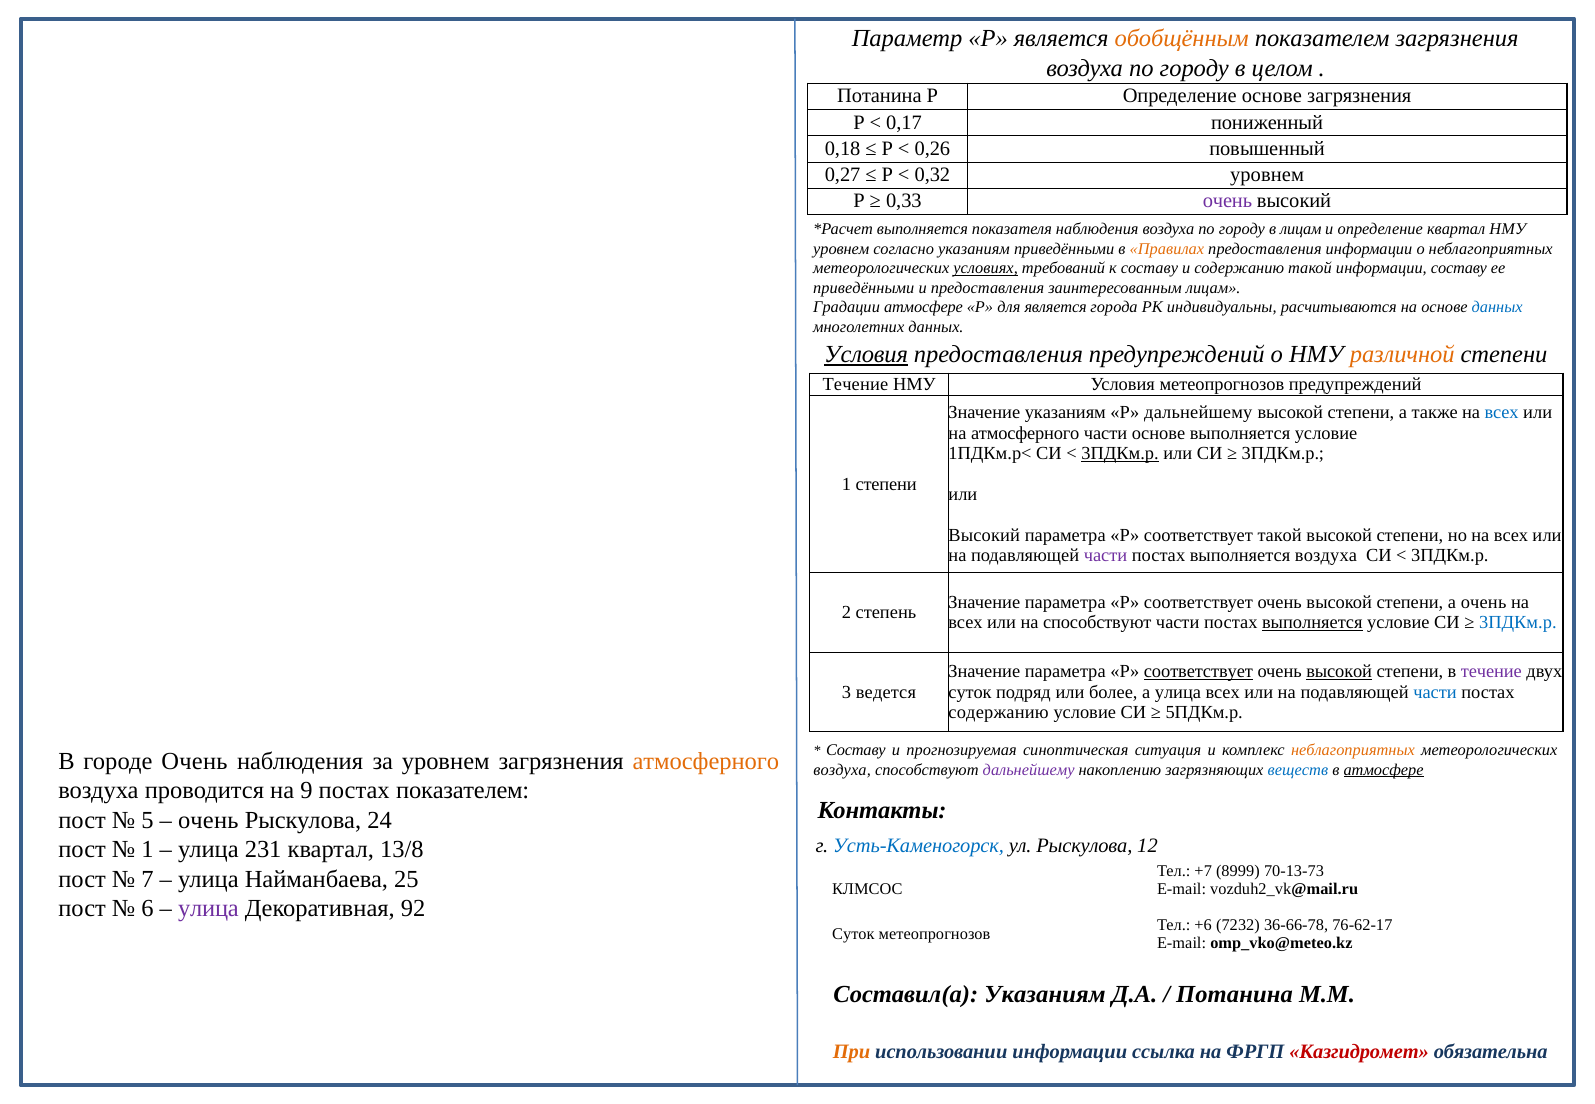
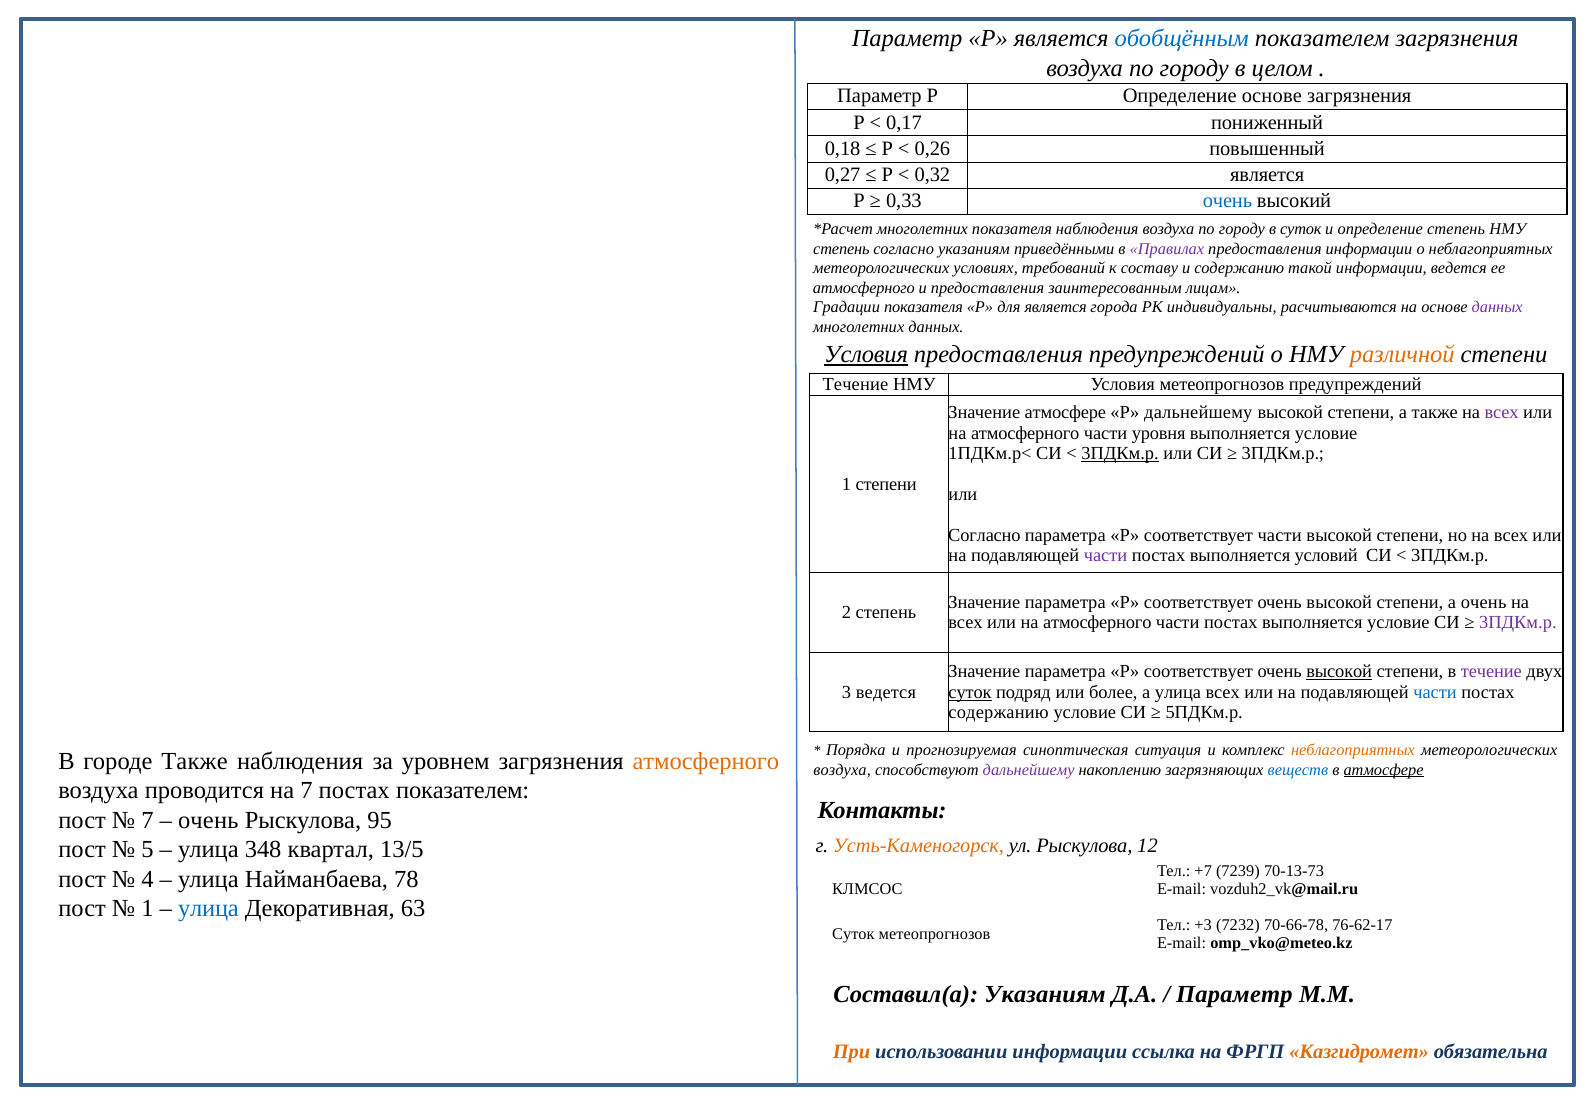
обобщённым colour: orange -> blue (1182, 39)
Потанина: Потанина -> Параметр (879, 96)
0,32 уровнем: уровнем -> является (1267, 175)
очень colour: purple -> blue (1227, 201)
выполняется: выполняется -> многолетних (922, 229)
в лицам: лицам -> суток (1301, 229)
определение квартал: квартал -> степень (1456, 229)
уровнем: уровнем -> степень (841, 249)
Правилах colour: orange -> purple (1167, 249)
условиях underline: present -> none (986, 268)
информации составу: составу -> ведется (1459, 268)
приведёнными: приведёнными -> атмосферного (864, 288)
Градации атмосфере: атмосфере -> показателя (924, 307)
данных colour: blue -> purple (1497, 307)
Значение указаниям: указаниям -> атмосфере (1065, 413)
всех colour: blue -> purple (1502, 413)
части основе: основе -> уровня (1159, 433)
Высокий: Высокий -> Согласно (984, 535)
соответствует такой: такой -> части (1280, 535)
выполняется воздуха: воздуха -> условий (1326, 556)
способствуют: способствуют -> атмосферного (1097, 623)
выполняется underline: present -> none (1312, 623)
3ПДКм.р colour: blue -> purple (1518, 623)
соответствует underline: present -> none (1198, 672)
суток underline: none -> present (970, 692)
Составу: Составу -> Порядка (856, 750)
городе Очень: Очень -> Также (195, 761)
на 9: 9 -> 7 (306, 791)
5: 5 -> 7 (147, 820)
24: 24 -> 95 (380, 820)
Усть-Каменогорск colour: blue -> orange (919, 846)
1: 1 -> 5 (147, 850)
231: 231 -> 348 (263, 850)
13/8: 13/8 -> 13/5 (402, 850)
8999: 8999 -> 7239 (1238, 871)
7: 7 -> 4 (147, 879)
25: 25 -> 78 (406, 879)
6: 6 -> 1 (147, 909)
улица colour: purple -> blue (208, 909)
92: 92 -> 63 (413, 909)
+6: +6 -> +3 (1203, 925)
36-66-78: 36-66-78 -> 70-66-78 (1296, 925)
Потанина: Потанина -> Параметр (1234, 995)
Казгидромет colour: red -> orange (1359, 1051)
